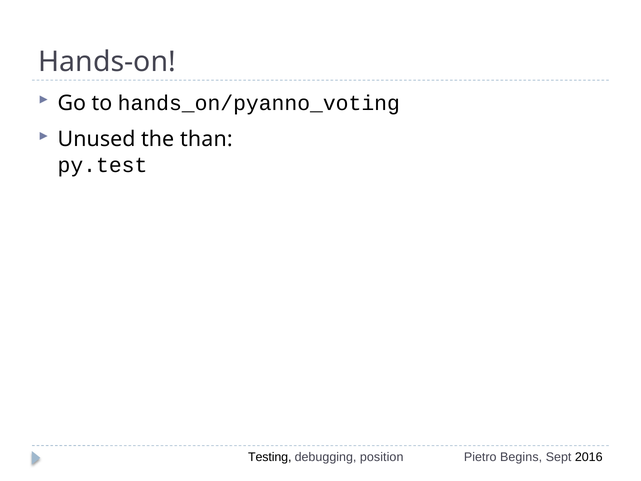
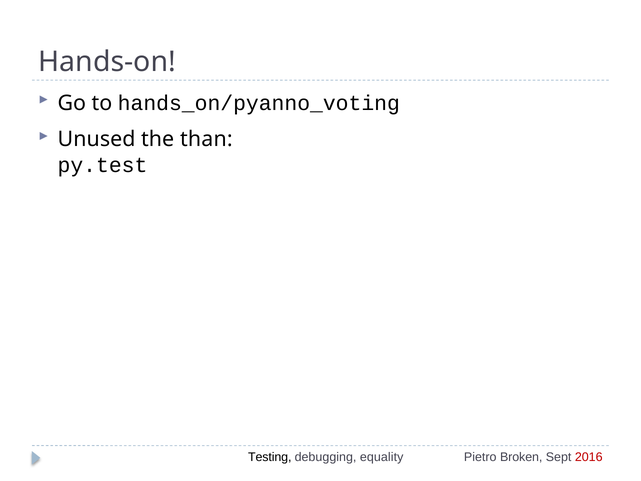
position: position -> equality (382, 457)
Begins: Begins -> Broken (521, 457)
2016 colour: black -> red (589, 457)
